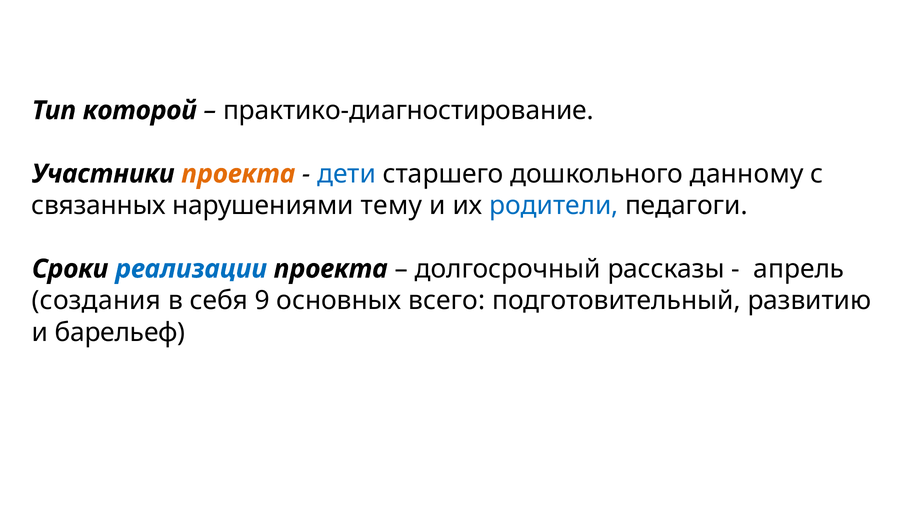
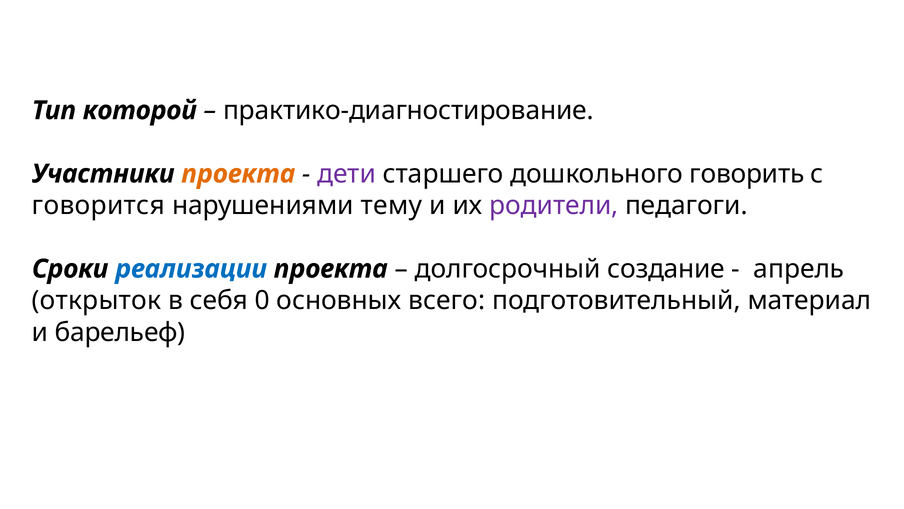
дети colour: blue -> purple (347, 174)
данному: данному -> говорить (747, 174)
связанных: связанных -> говорится (98, 205)
родители colour: blue -> purple (554, 205)
рассказы: рассказы -> создание (666, 269)
создания: создания -> открыток (96, 300)
9: 9 -> 0 (262, 300)
развитию: развитию -> материал (809, 300)
